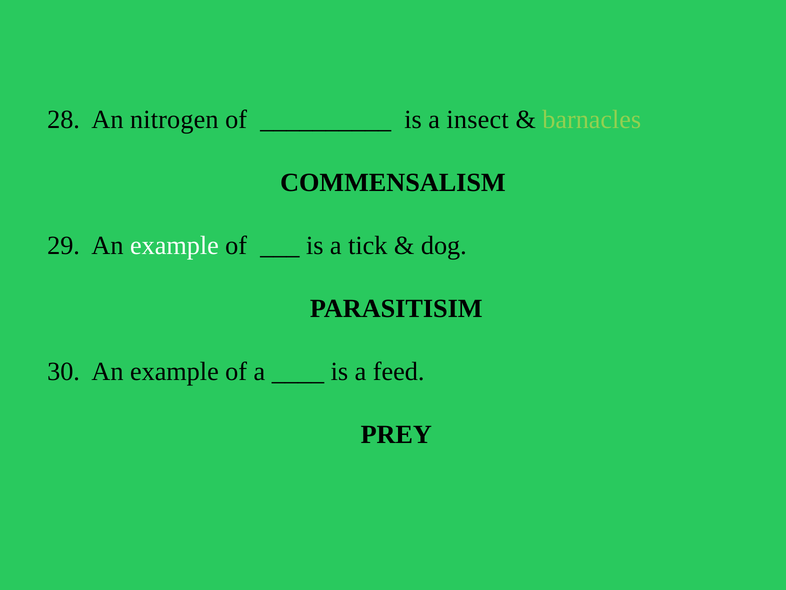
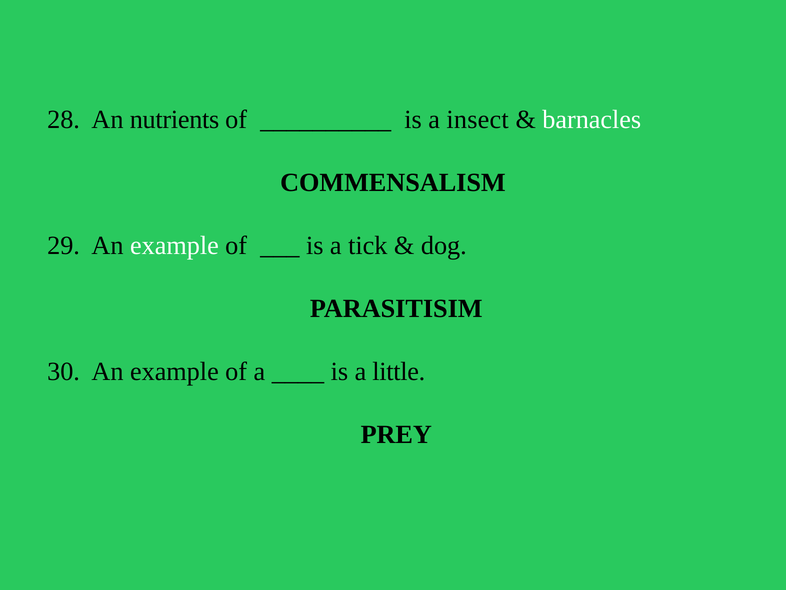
nitrogen: nitrogen -> nutrients (175, 120)
barnacles colour: light green -> white (592, 120)
feed: feed -> little (399, 371)
